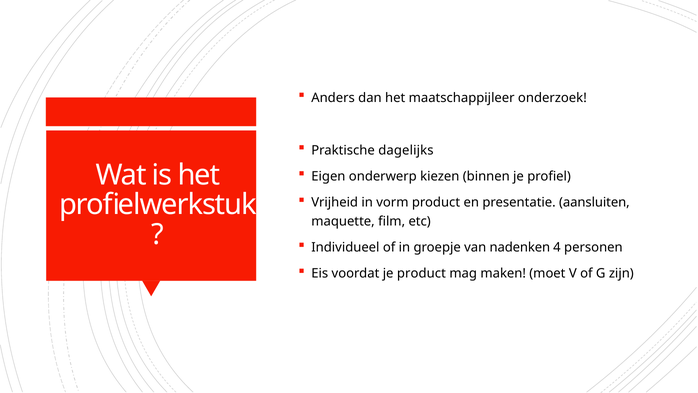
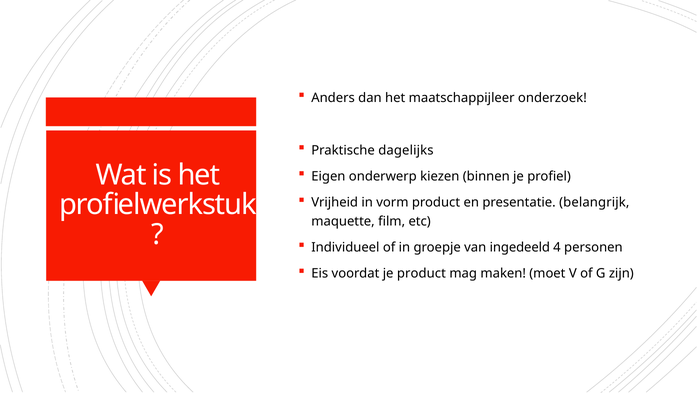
aansluiten: aansluiten -> belangrijk (594, 202)
nadenken: nadenken -> ingedeeld (520, 247)
